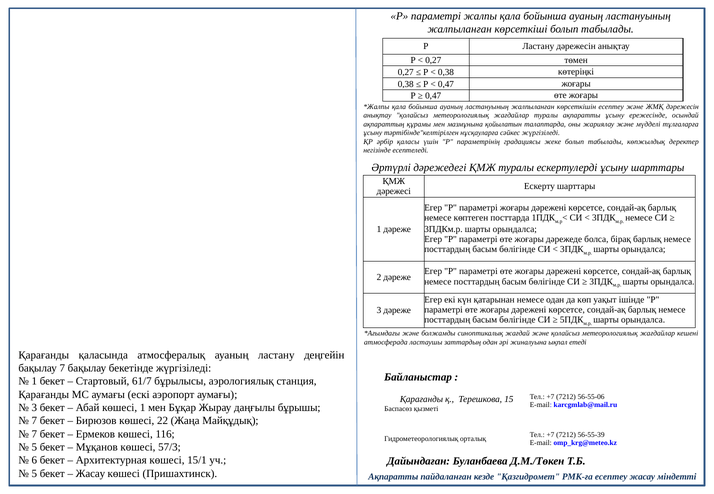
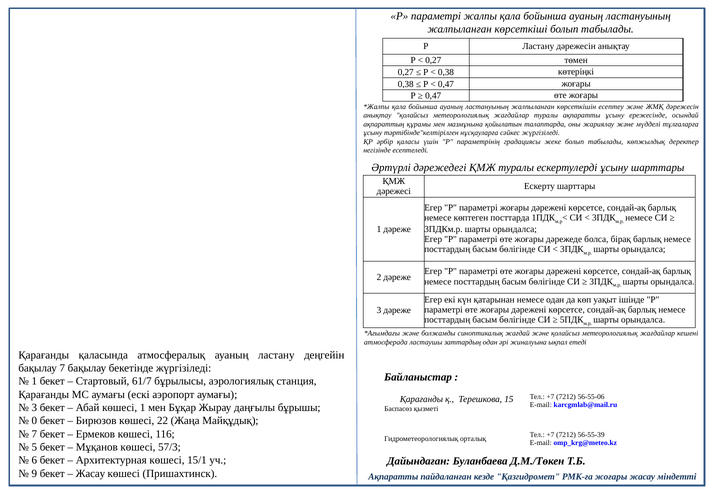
7: 7 -> 0 (34, 421)
5: 5 -> 9 (34, 474)
РМК-ға есептеу: есептеу -> жоғары (611, 477)
